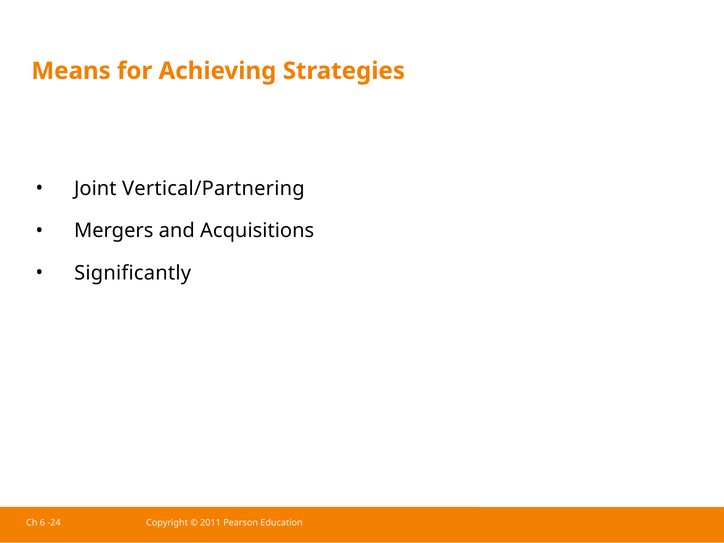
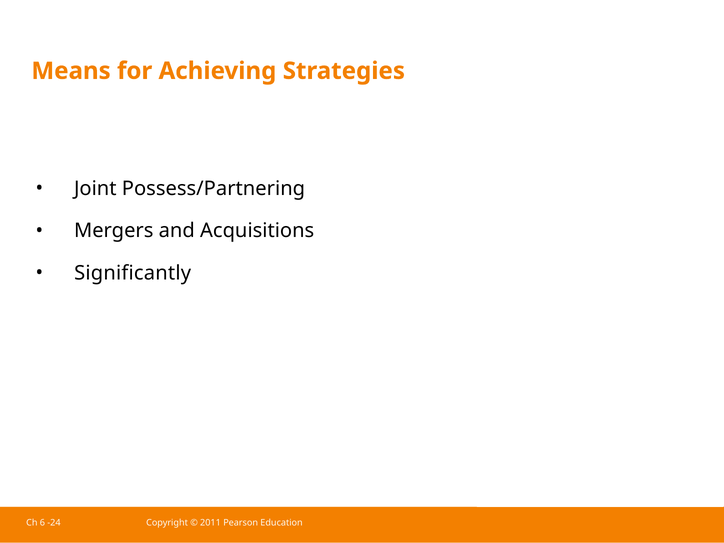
Vertical/Partnering: Vertical/Partnering -> Possess/Partnering (213, 188)
